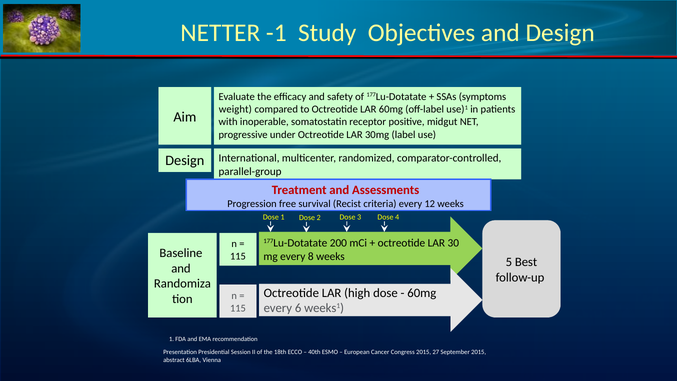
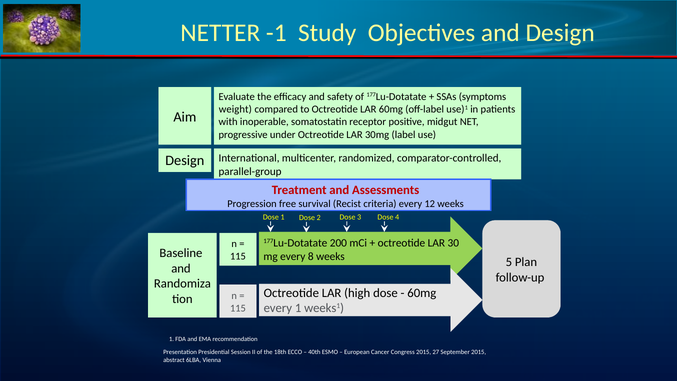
Best: Best -> Plan (526, 262)
every 6: 6 -> 1 (298, 308)
